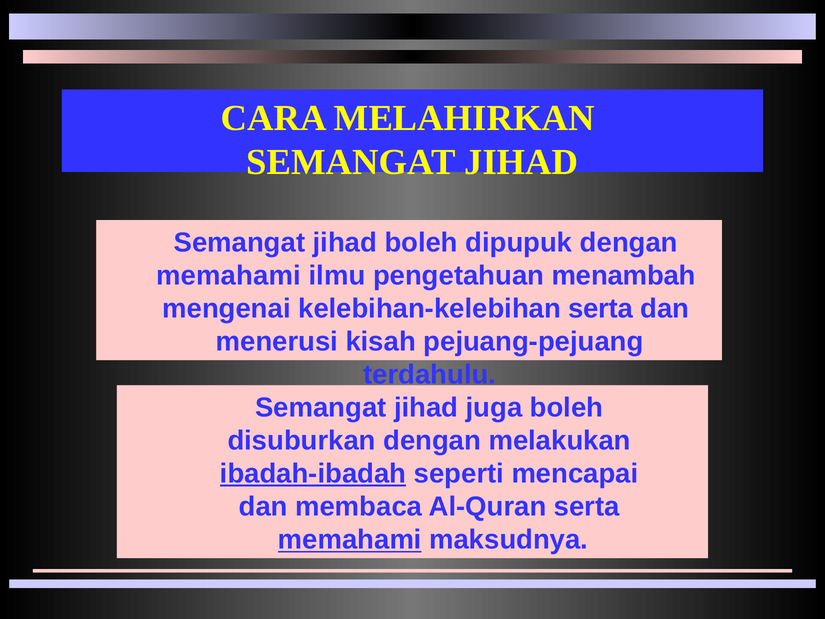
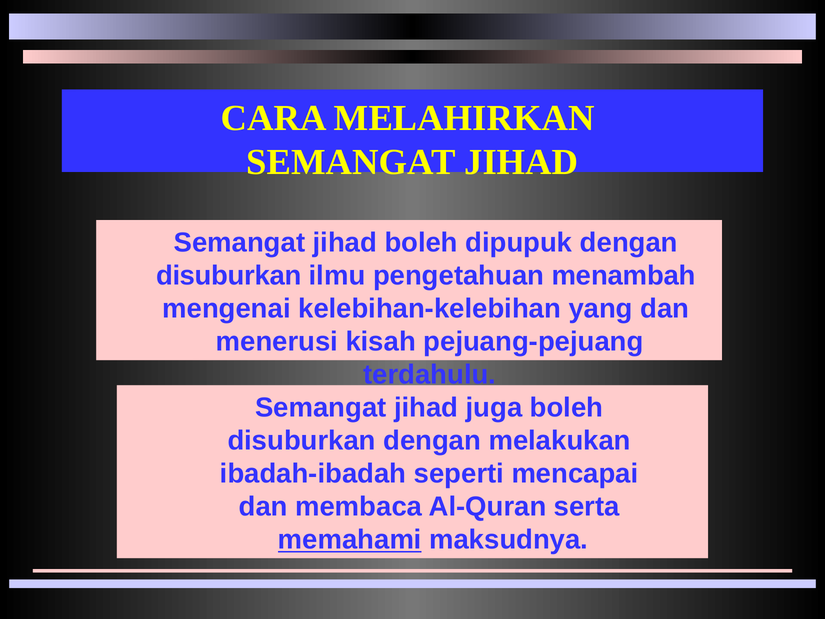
memahami: memahami -> disuburkan (229, 276)
kelebihan-kelebihan serta: serta -> yang (601, 309)
ibadah-ibadah underline: present -> none (313, 474)
